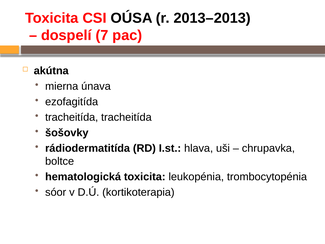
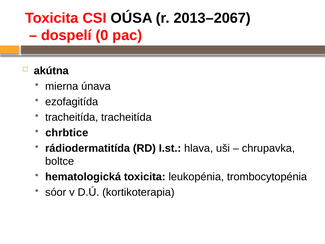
2013–2013: 2013–2013 -> 2013–2067 (212, 18)
7: 7 -> 0 (102, 35)
šošovky: šošovky -> chrbtice (67, 133)
